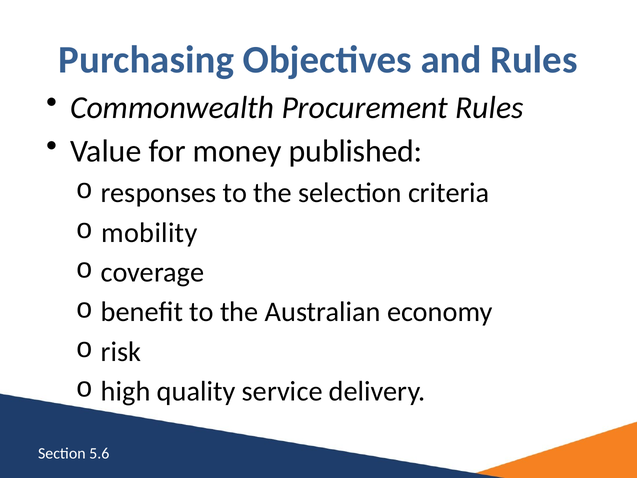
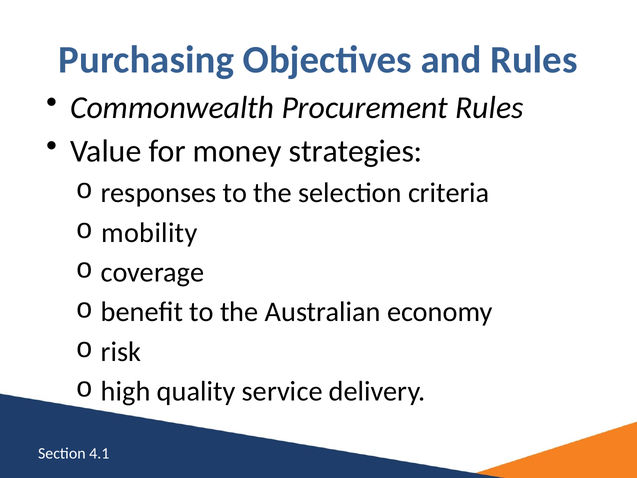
published: published -> strategies (356, 151)
5.6: 5.6 -> 4.1 (99, 453)
